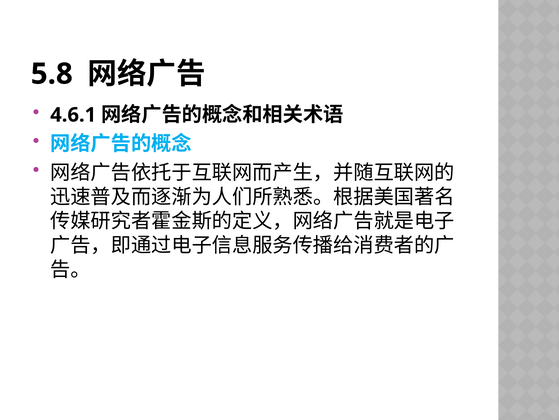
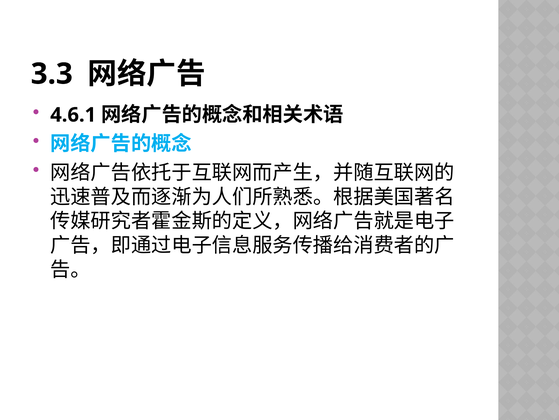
5.8: 5.8 -> 3.3 (52, 74)
